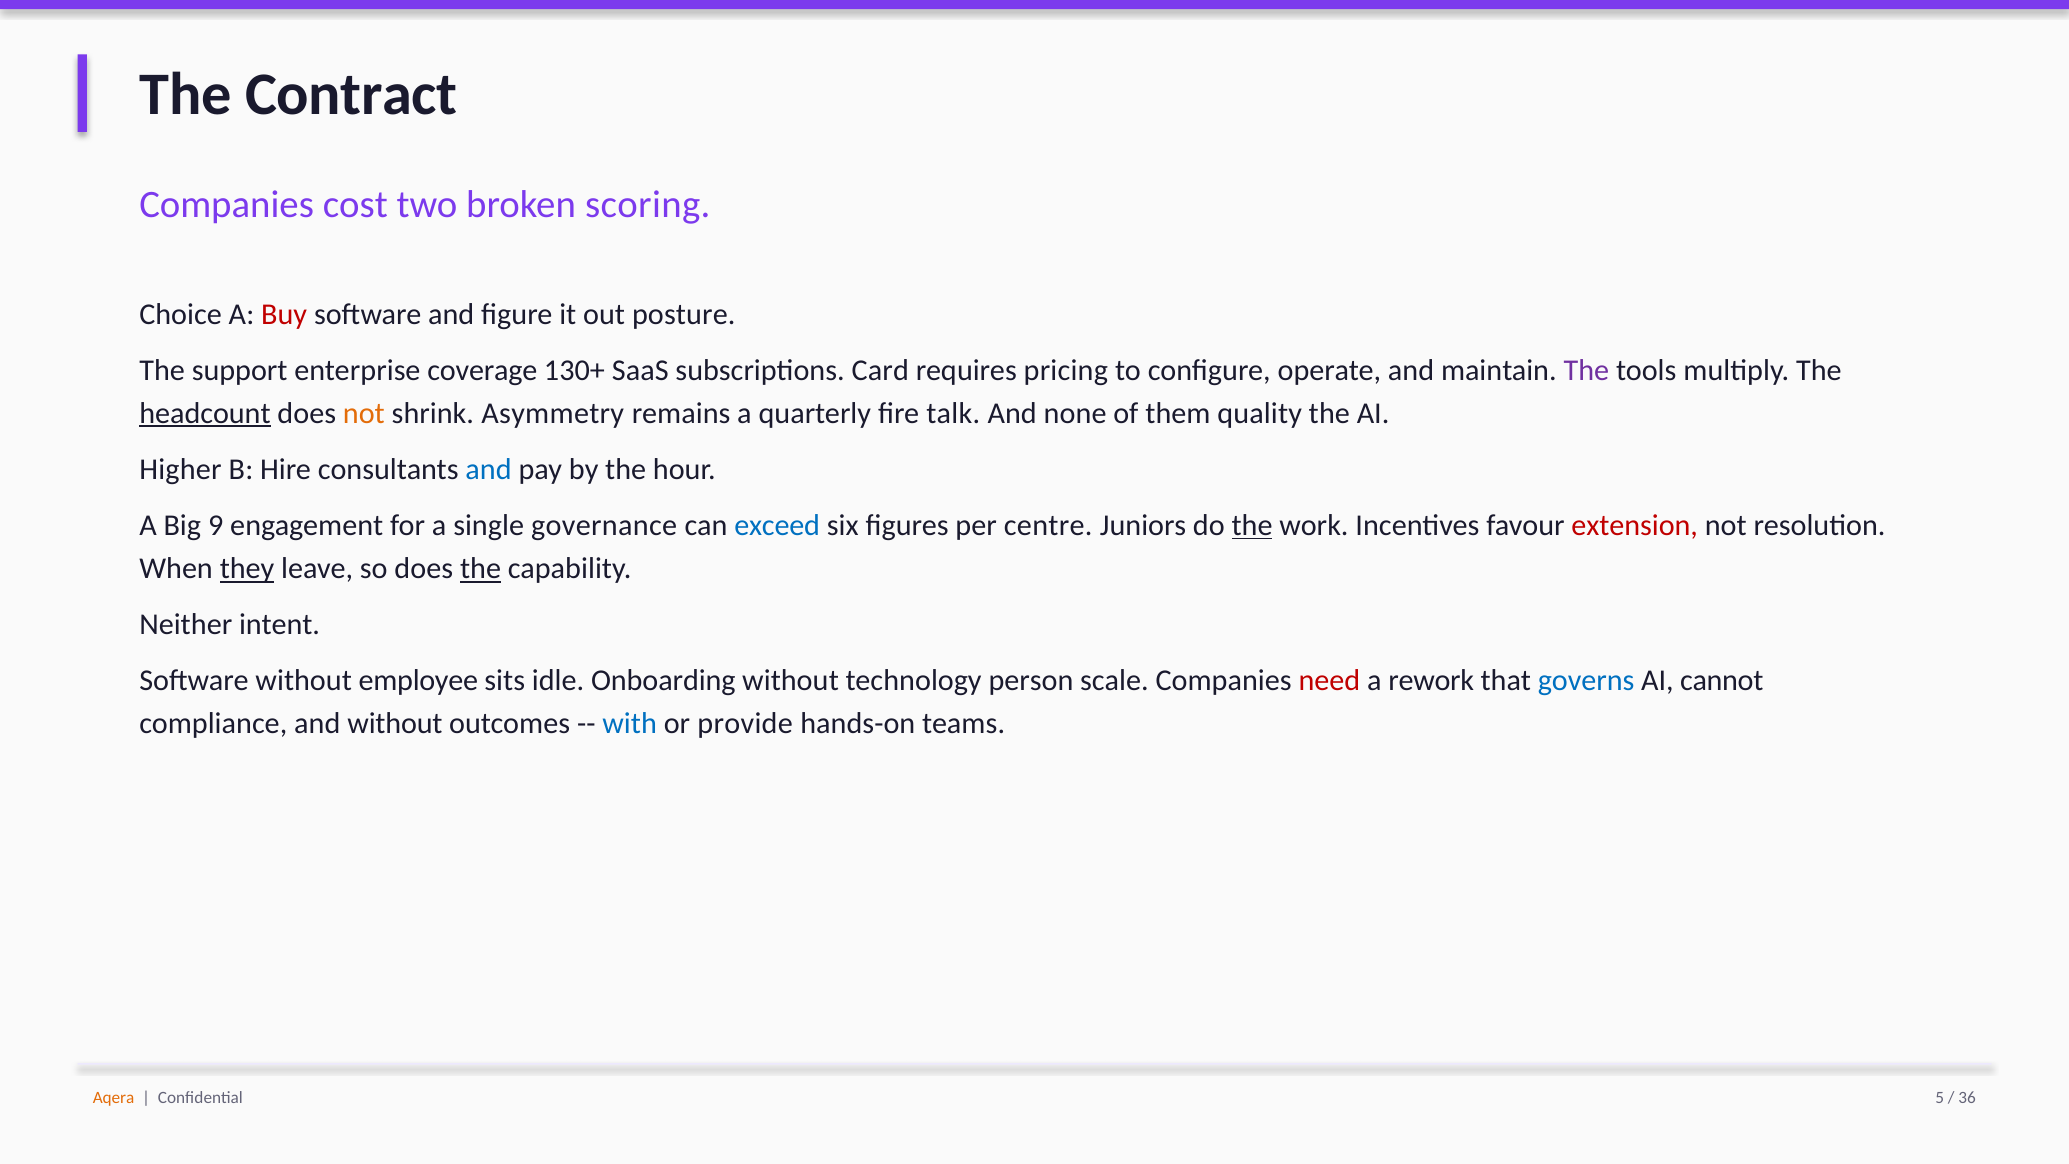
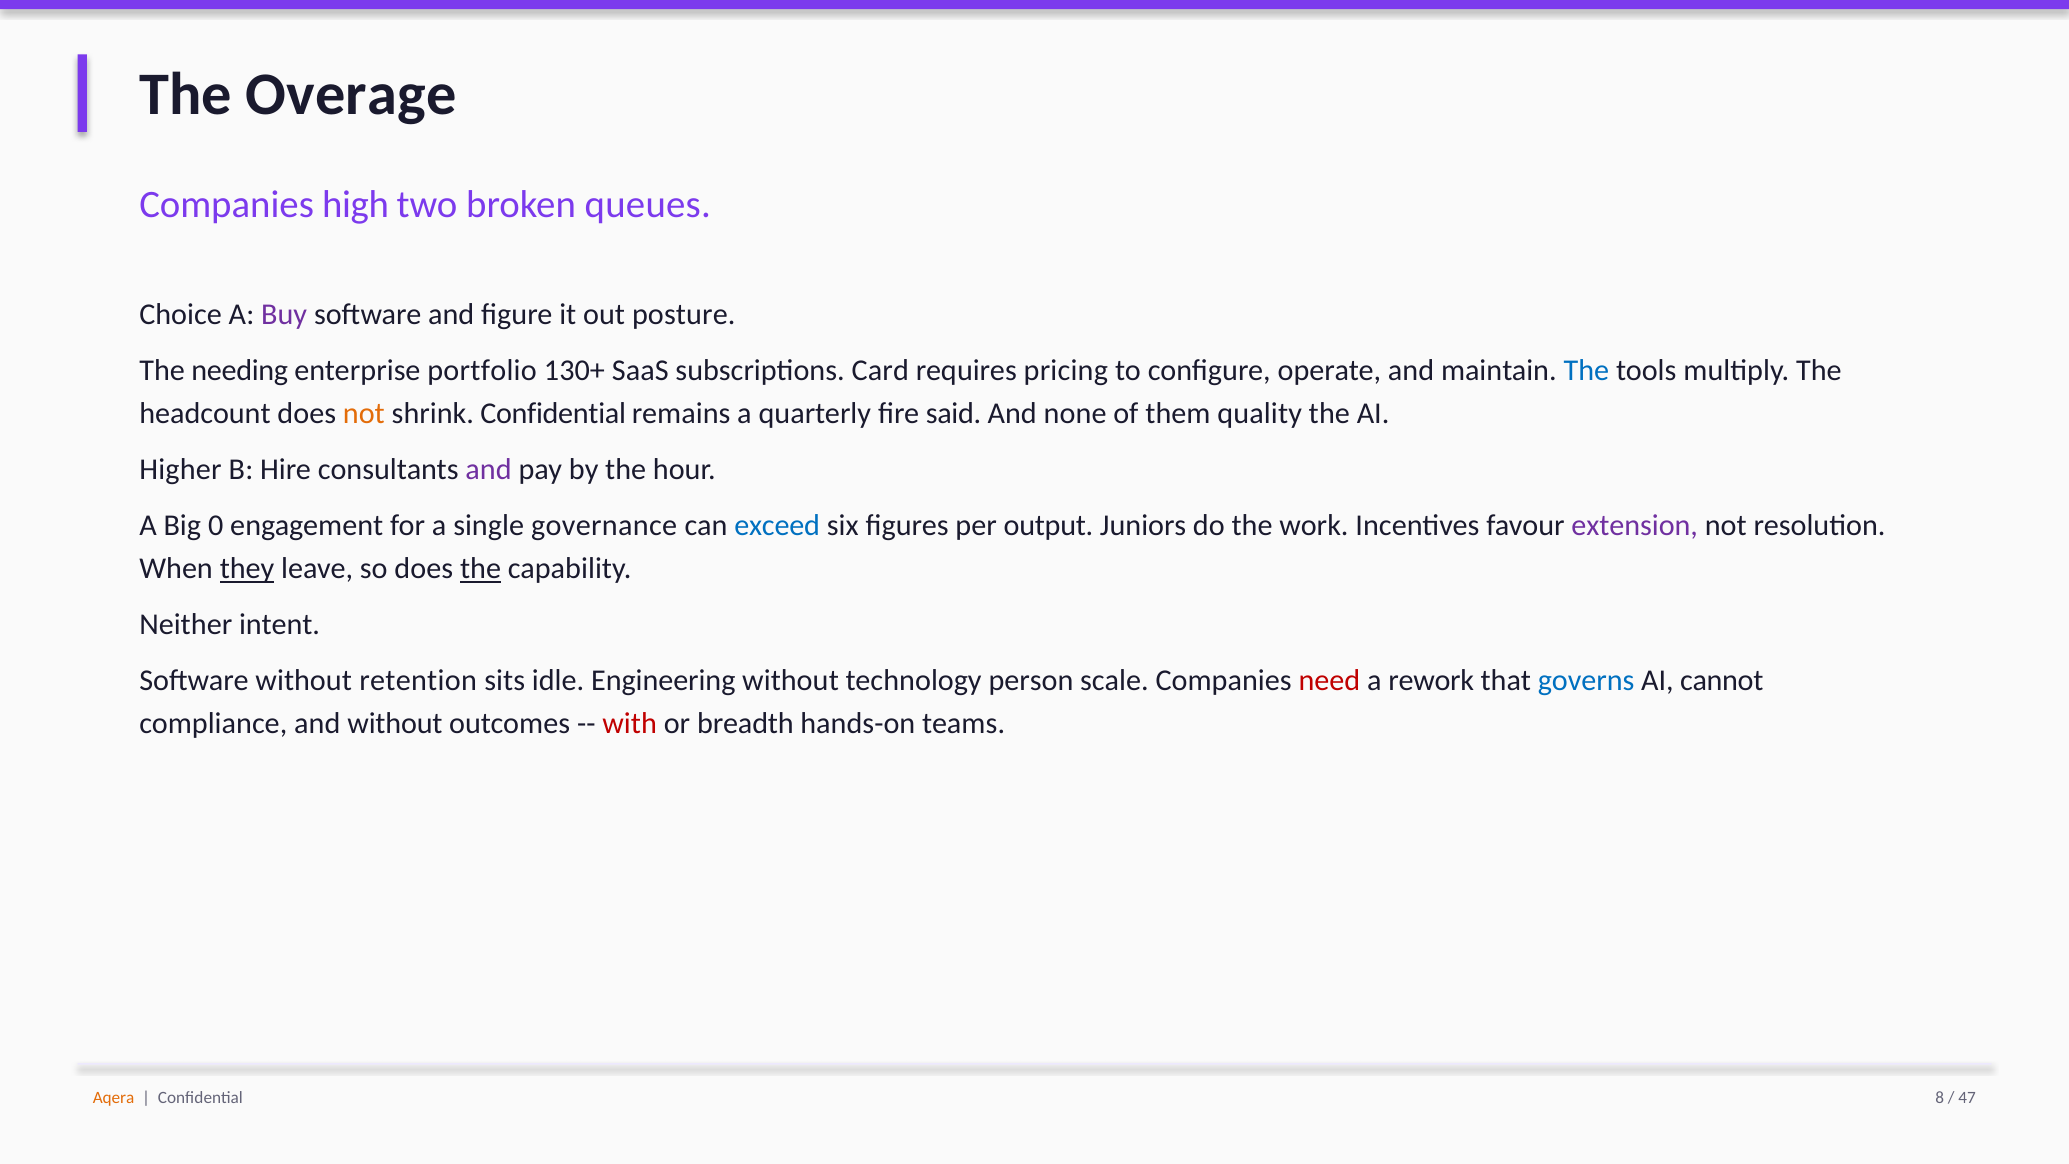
Contract: Contract -> Overage (351, 95)
cost: cost -> high (356, 204)
scoring: scoring -> queues (648, 204)
Buy colour: red -> purple (284, 314)
support: support -> needing (240, 370)
coverage: coverage -> portfolio (482, 370)
The colour: purple -> blue (1586, 370)
headcount underline: present -> none (205, 413)
shrink Asymmetry: Asymmetry -> Confidential (553, 413)
talk: talk -> said (954, 413)
and colour: blue -> purple (489, 469)
9: 9 -> 0 (216, 525)
centre: centre -> output (1049, 525)
the underline: present -> none (1252, 525)
extension colour: red -> purple (1635, 525)
employee: employee -> retention (418, 681)
Onboarding: Onboarding -> Engineering (663, 681)
with colour: blue -> red (630, 724)
provide: provide -> breadth (745, 724)
5: 5 -> 8 (1940, 1098)
36: 36 -> 47 (1967, 1098)
